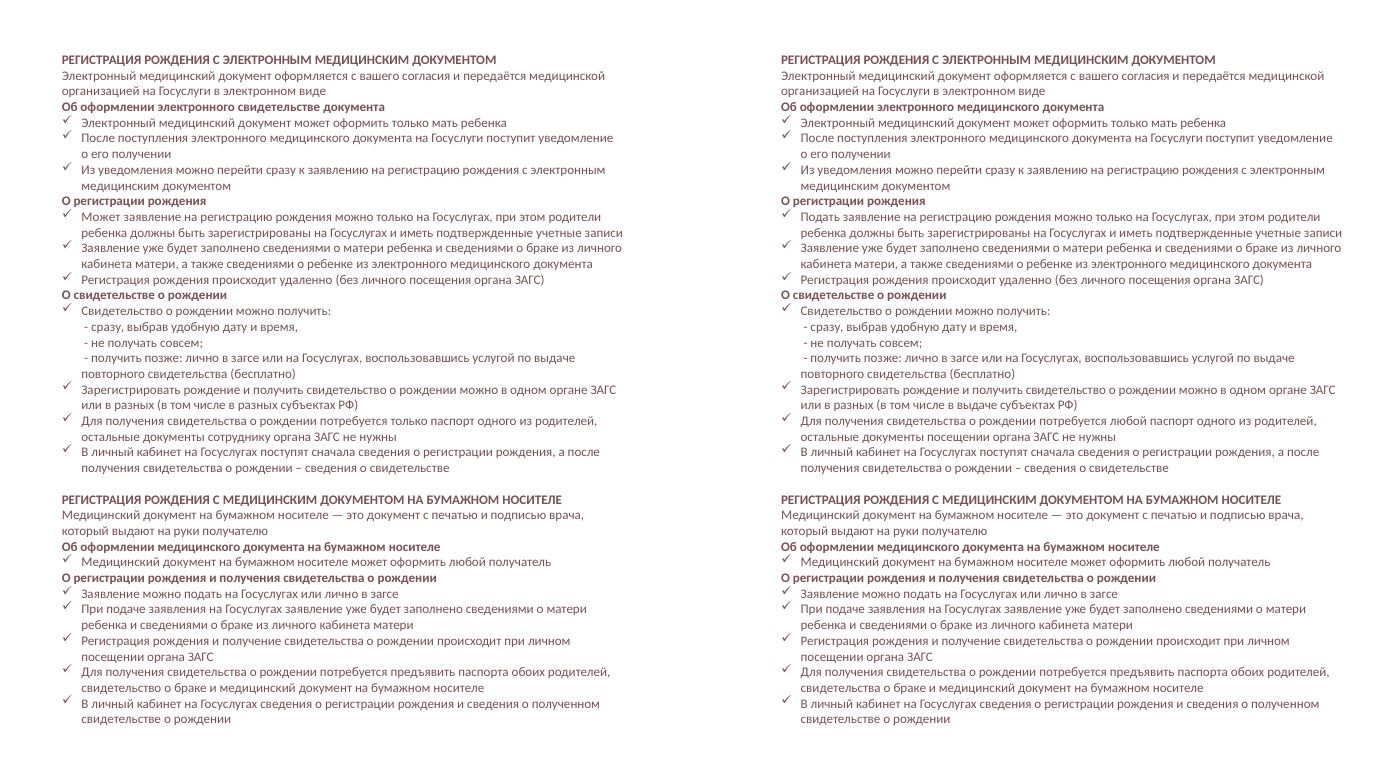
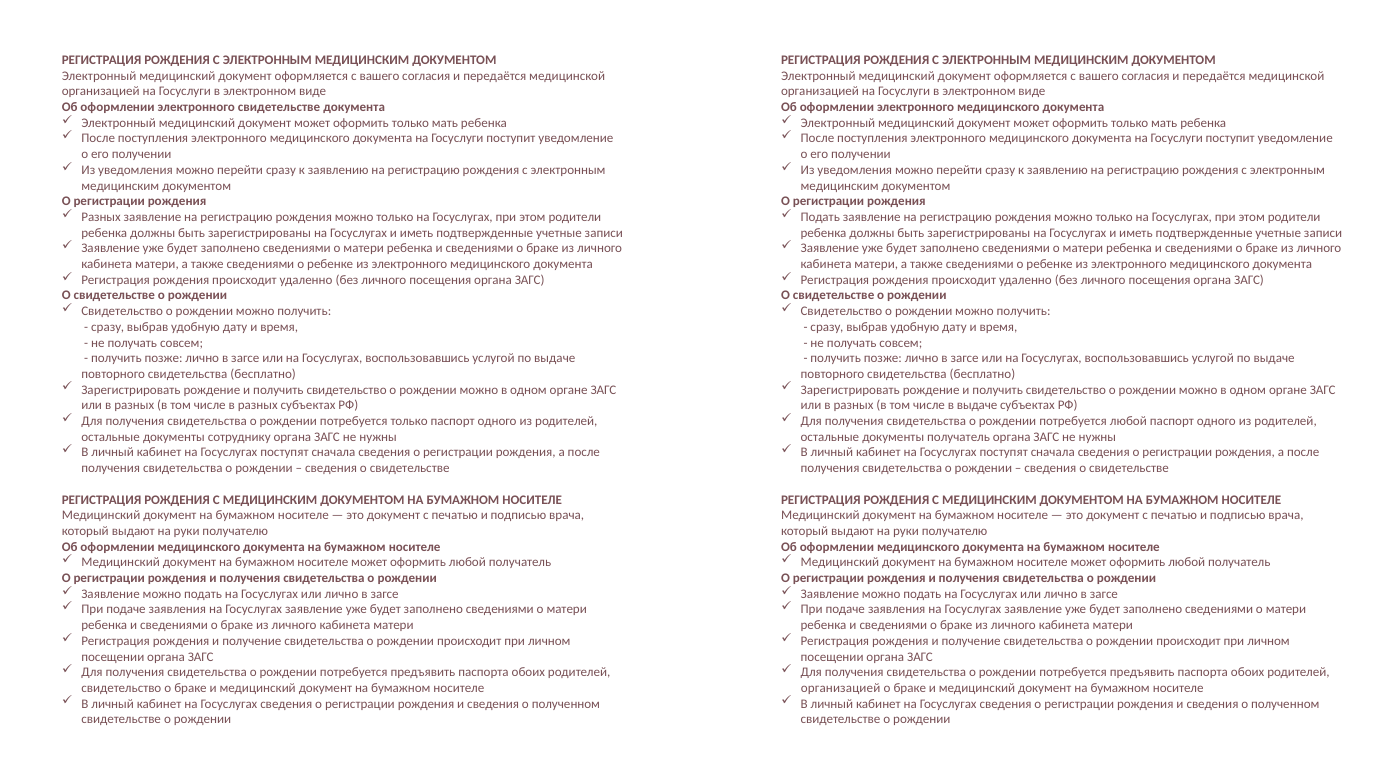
Может: Может -> Разных (101, 217)
документы посещении: посещении -> получатель (959, 437)
свидетельства: свидетельства -> организацией (841, 688)
